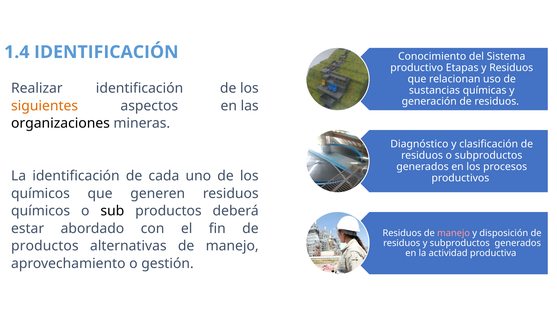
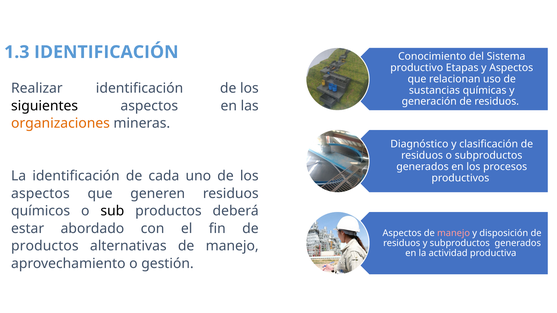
1.4: 1.4 -> 1.3 (17, 52)
Residuos: Residuos -> Aspectos (511, 68)
siguientes colour: orange -> black (45, 106)
organizaciones colour: black -> orange (60, 123)
químicos: químicos -> aspectos (40, 194)
Residuos: Residuos -> Aspectos (402, 233)
